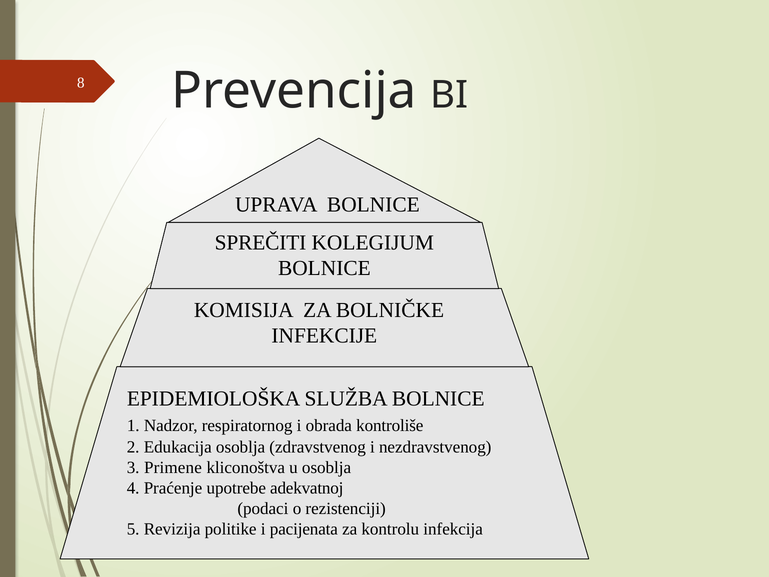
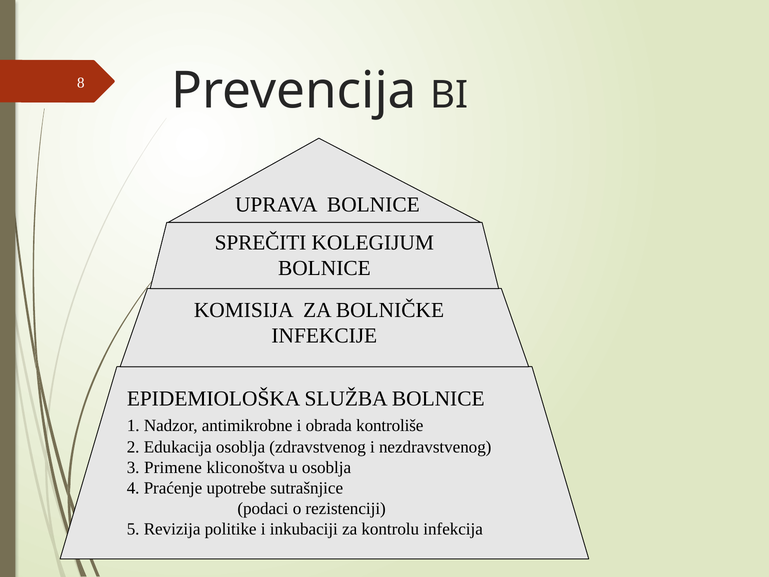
respiratornog: respiratornog -> antimikrobne (247, 425)
adekvatnoj: adekvatnoj -> sutrašnjice (307, 488)
pacijenata: pacijenata -> inkubaciji (304, 529)
